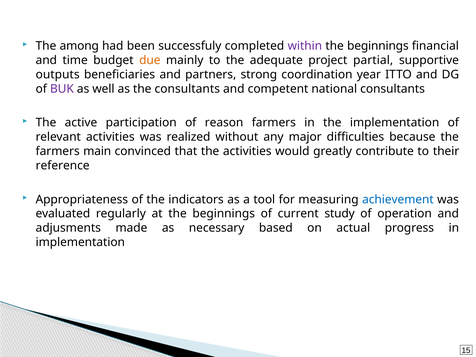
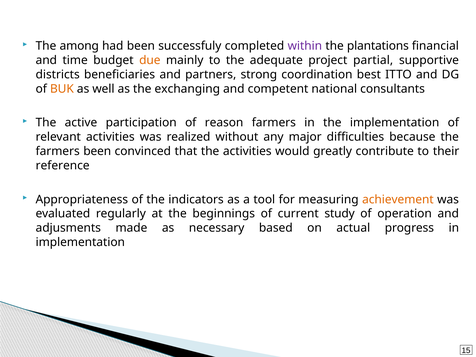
beginnings: beginnings -> plantations (378, 46)
outputs: outputs -> districts (58, 75)
year: year -> best (369, 75)
BUK colour: purple -> orange (62, 89)
the consultants: consultants -> exchanging (187, 89)
farmers main: main -> been (97, 151)
achievement colour: blue -> orange (398, 199)
